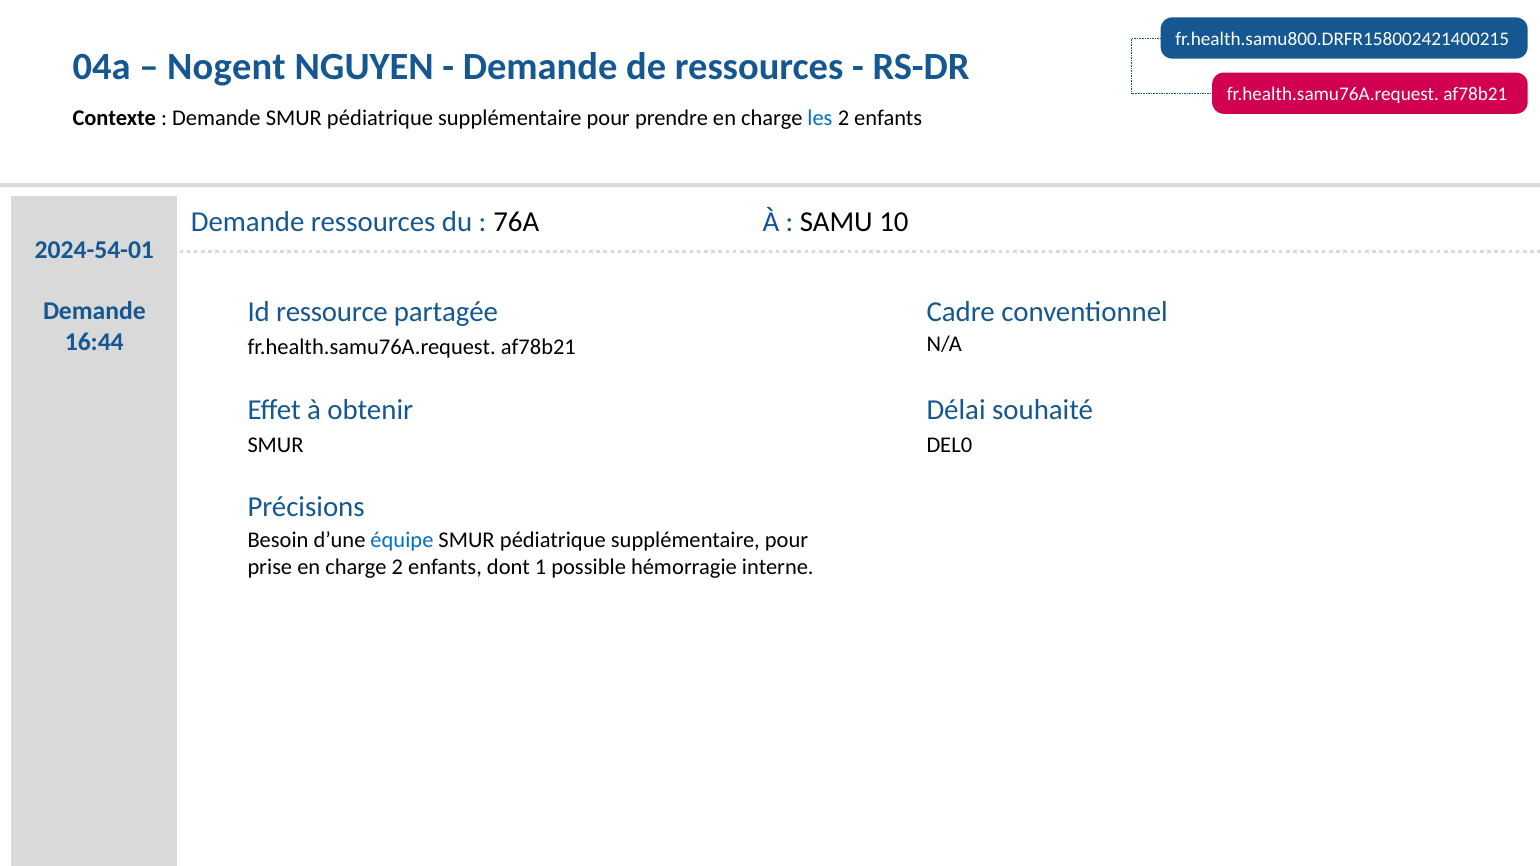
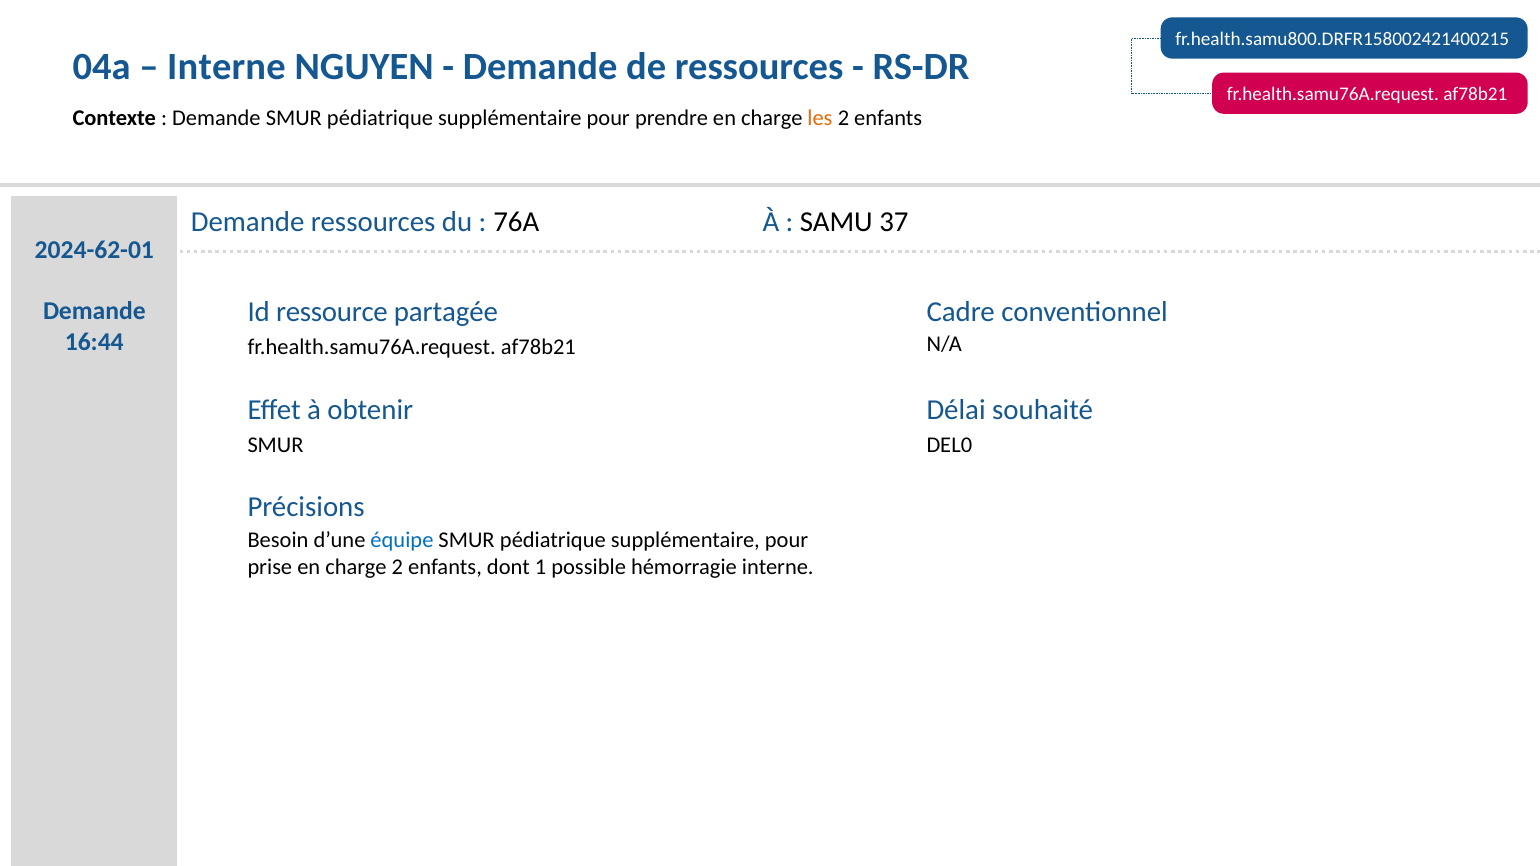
Nogent: Nogent -> Interne (226, 66)
les colour: blue -> orange (820, 118)
10: 10 -> 37 (894, 222)
2024-54-01: 2024-54-01 -> 2024-62-01 (94, 250)
